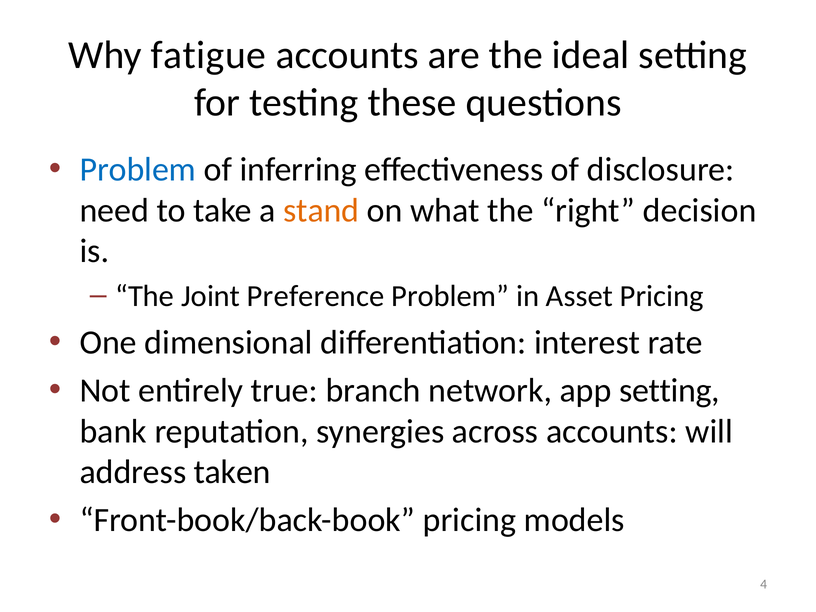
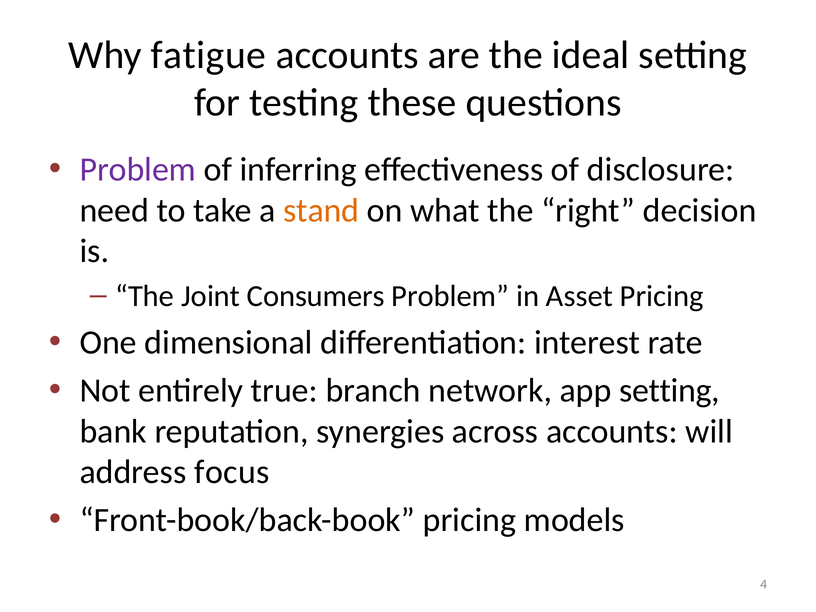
Problem colour: blue -> purple (138, 170)
Preference: Preference -> Consumers (316, 296)
taken: taken -> focus (232, 472)
